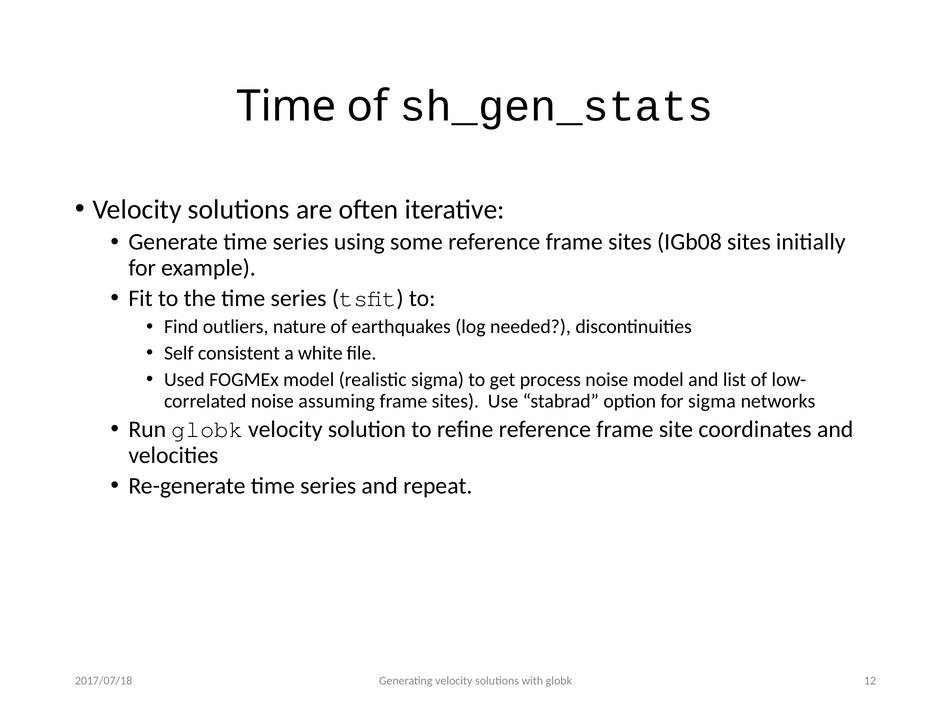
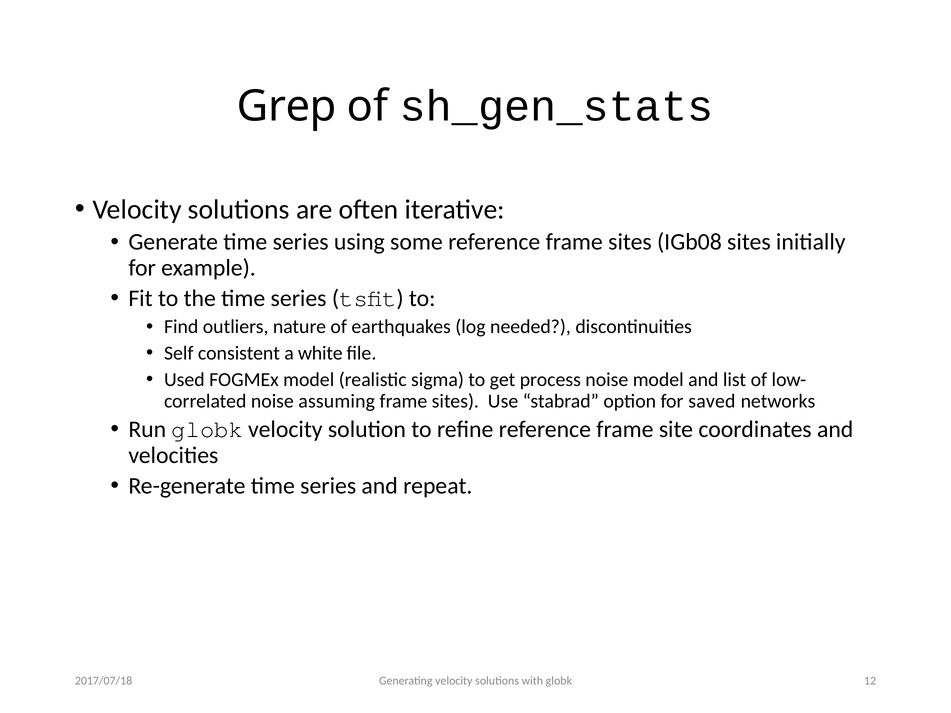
Time: Time -> Grep (287, 107)
for sigma: sigma -> saved (712, 401)
